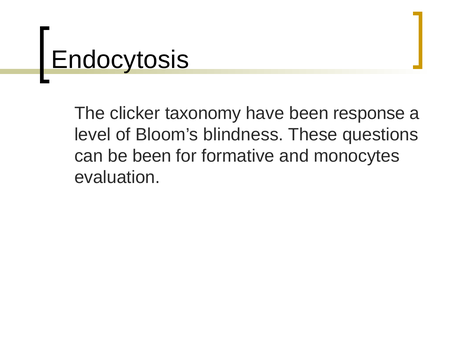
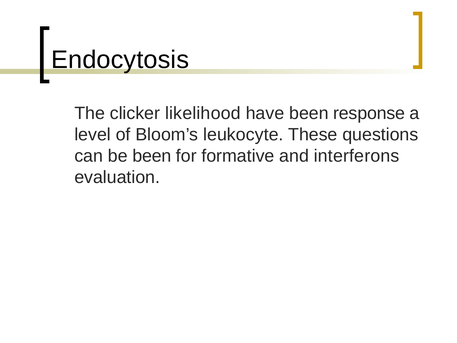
taxonomy: taxonomy -> likelihood (203, 113)
blindness: blindness -> leukocyte (243, 135)
monocytes: monocytes -> interferons (357, 156)
